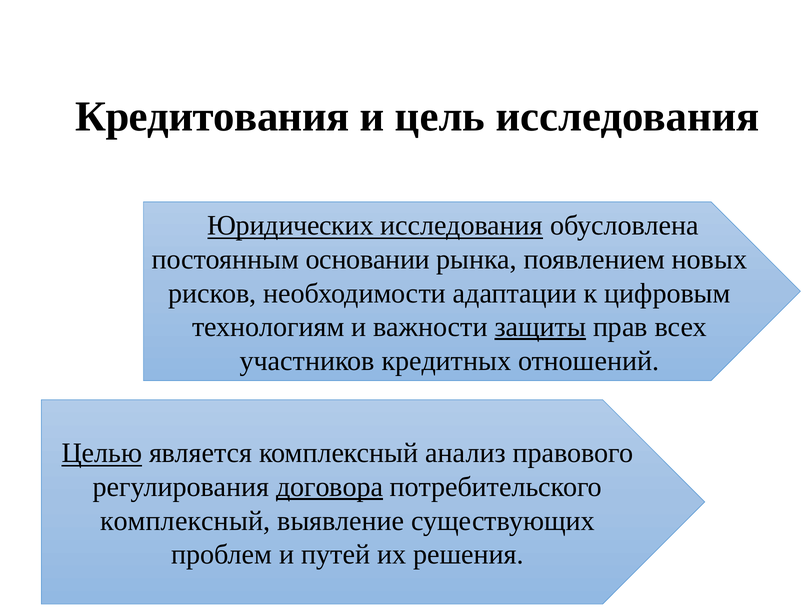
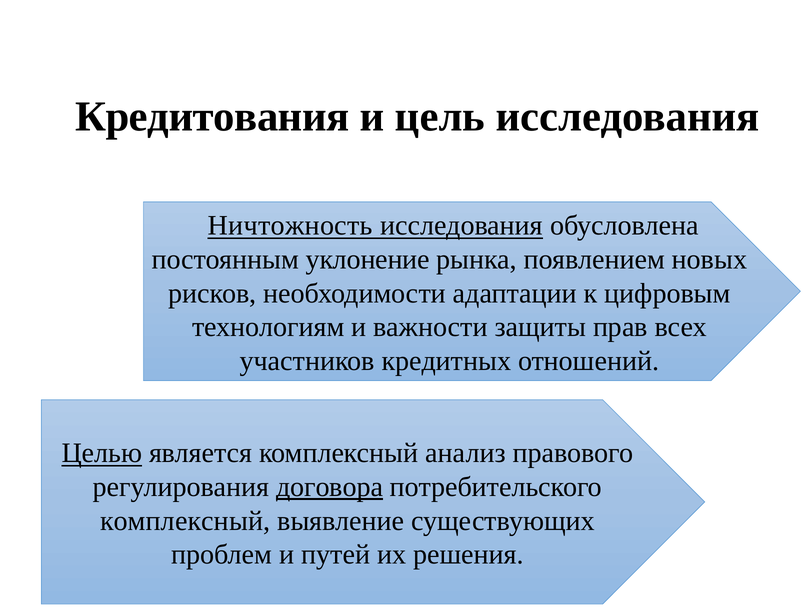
Юридических: Юридических -> Ничтожность (290, 225)
основании: основании -> уклонение (368, 259)
защиты underline: present -> none (540, 327)
